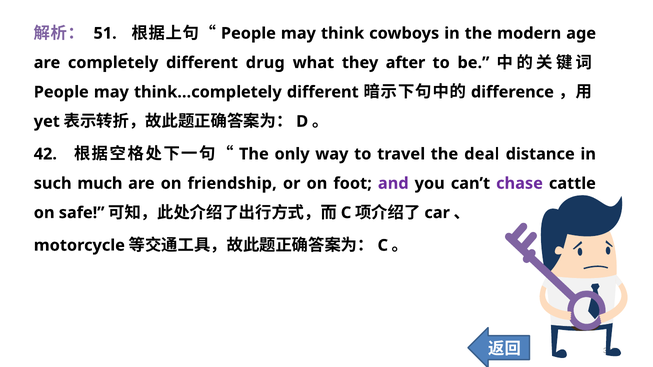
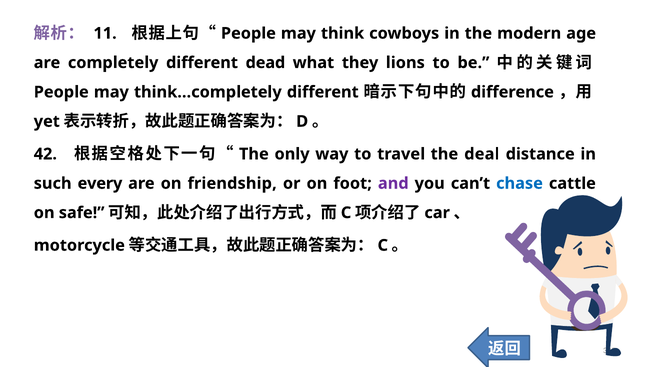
51: 51 -> 11 (105, 33)
drug: drug -> dead (265, 63)
after: after -> lions (405, 63)
much: much -> every (100, 184)
chase colour: purple -> blue (519, 184)
